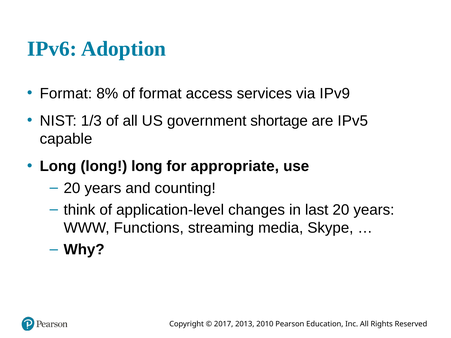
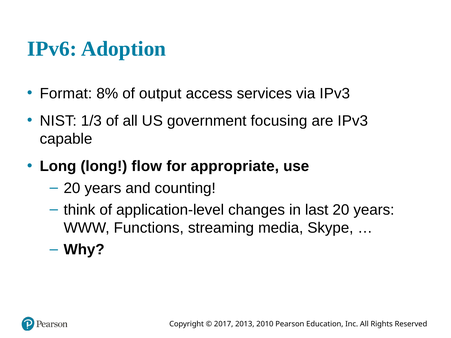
of format: format -> output (160, 94)
9: 9 -> 3 (346, 94)
shortage: shortage -> focusing (279, 121)
5: 5 -> 3 (364, 121)
Long long long: long -> flow (147, 166)
